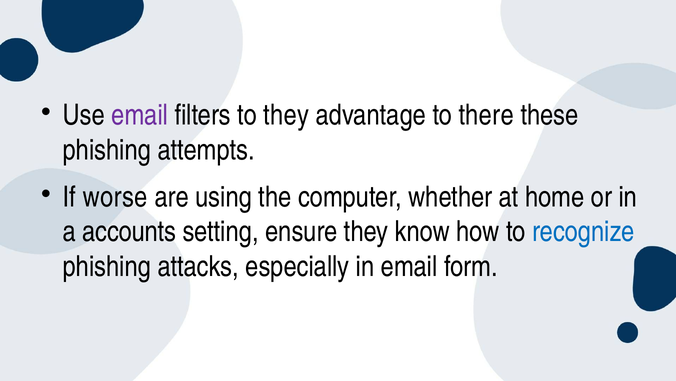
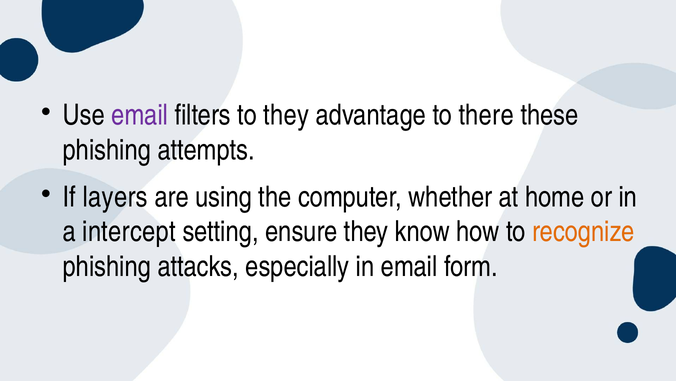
worse: worse -> layers (115, 197)
accounts: accounts -> intercept (129, 231)
recognize colour: blue -> orange (583, 231)
